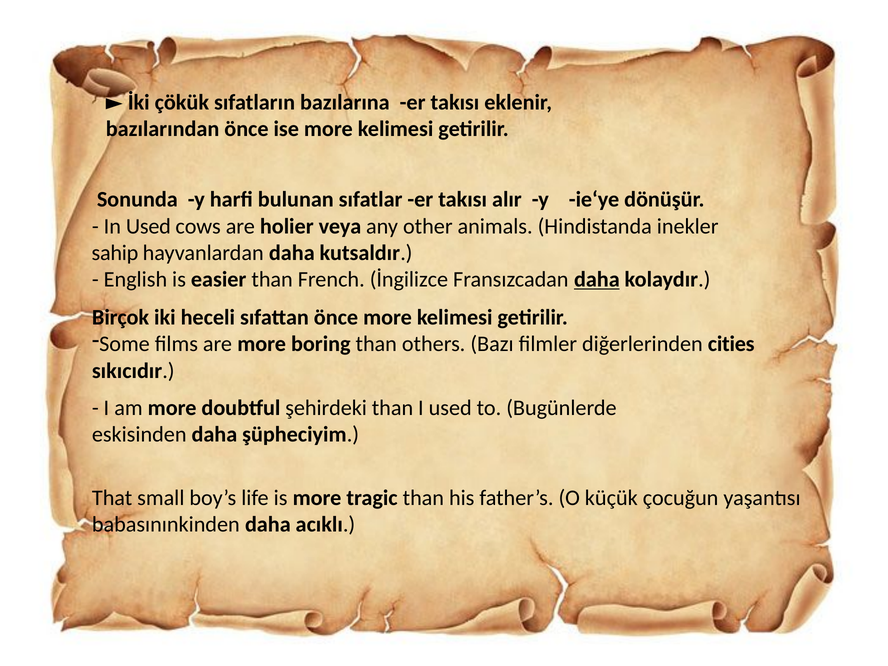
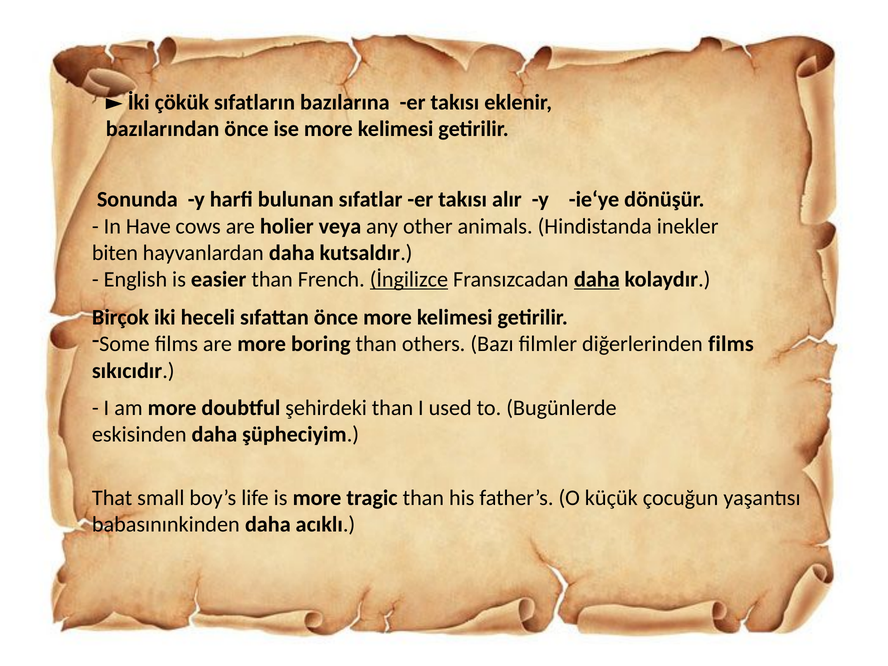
In Used: Used -> Have (148, 226)
sahip: sahip -> biten (115, 253)
İngilizce underline: none -> present (409, 279)
diğerlerinden cities: cities -> films (731, 344)
